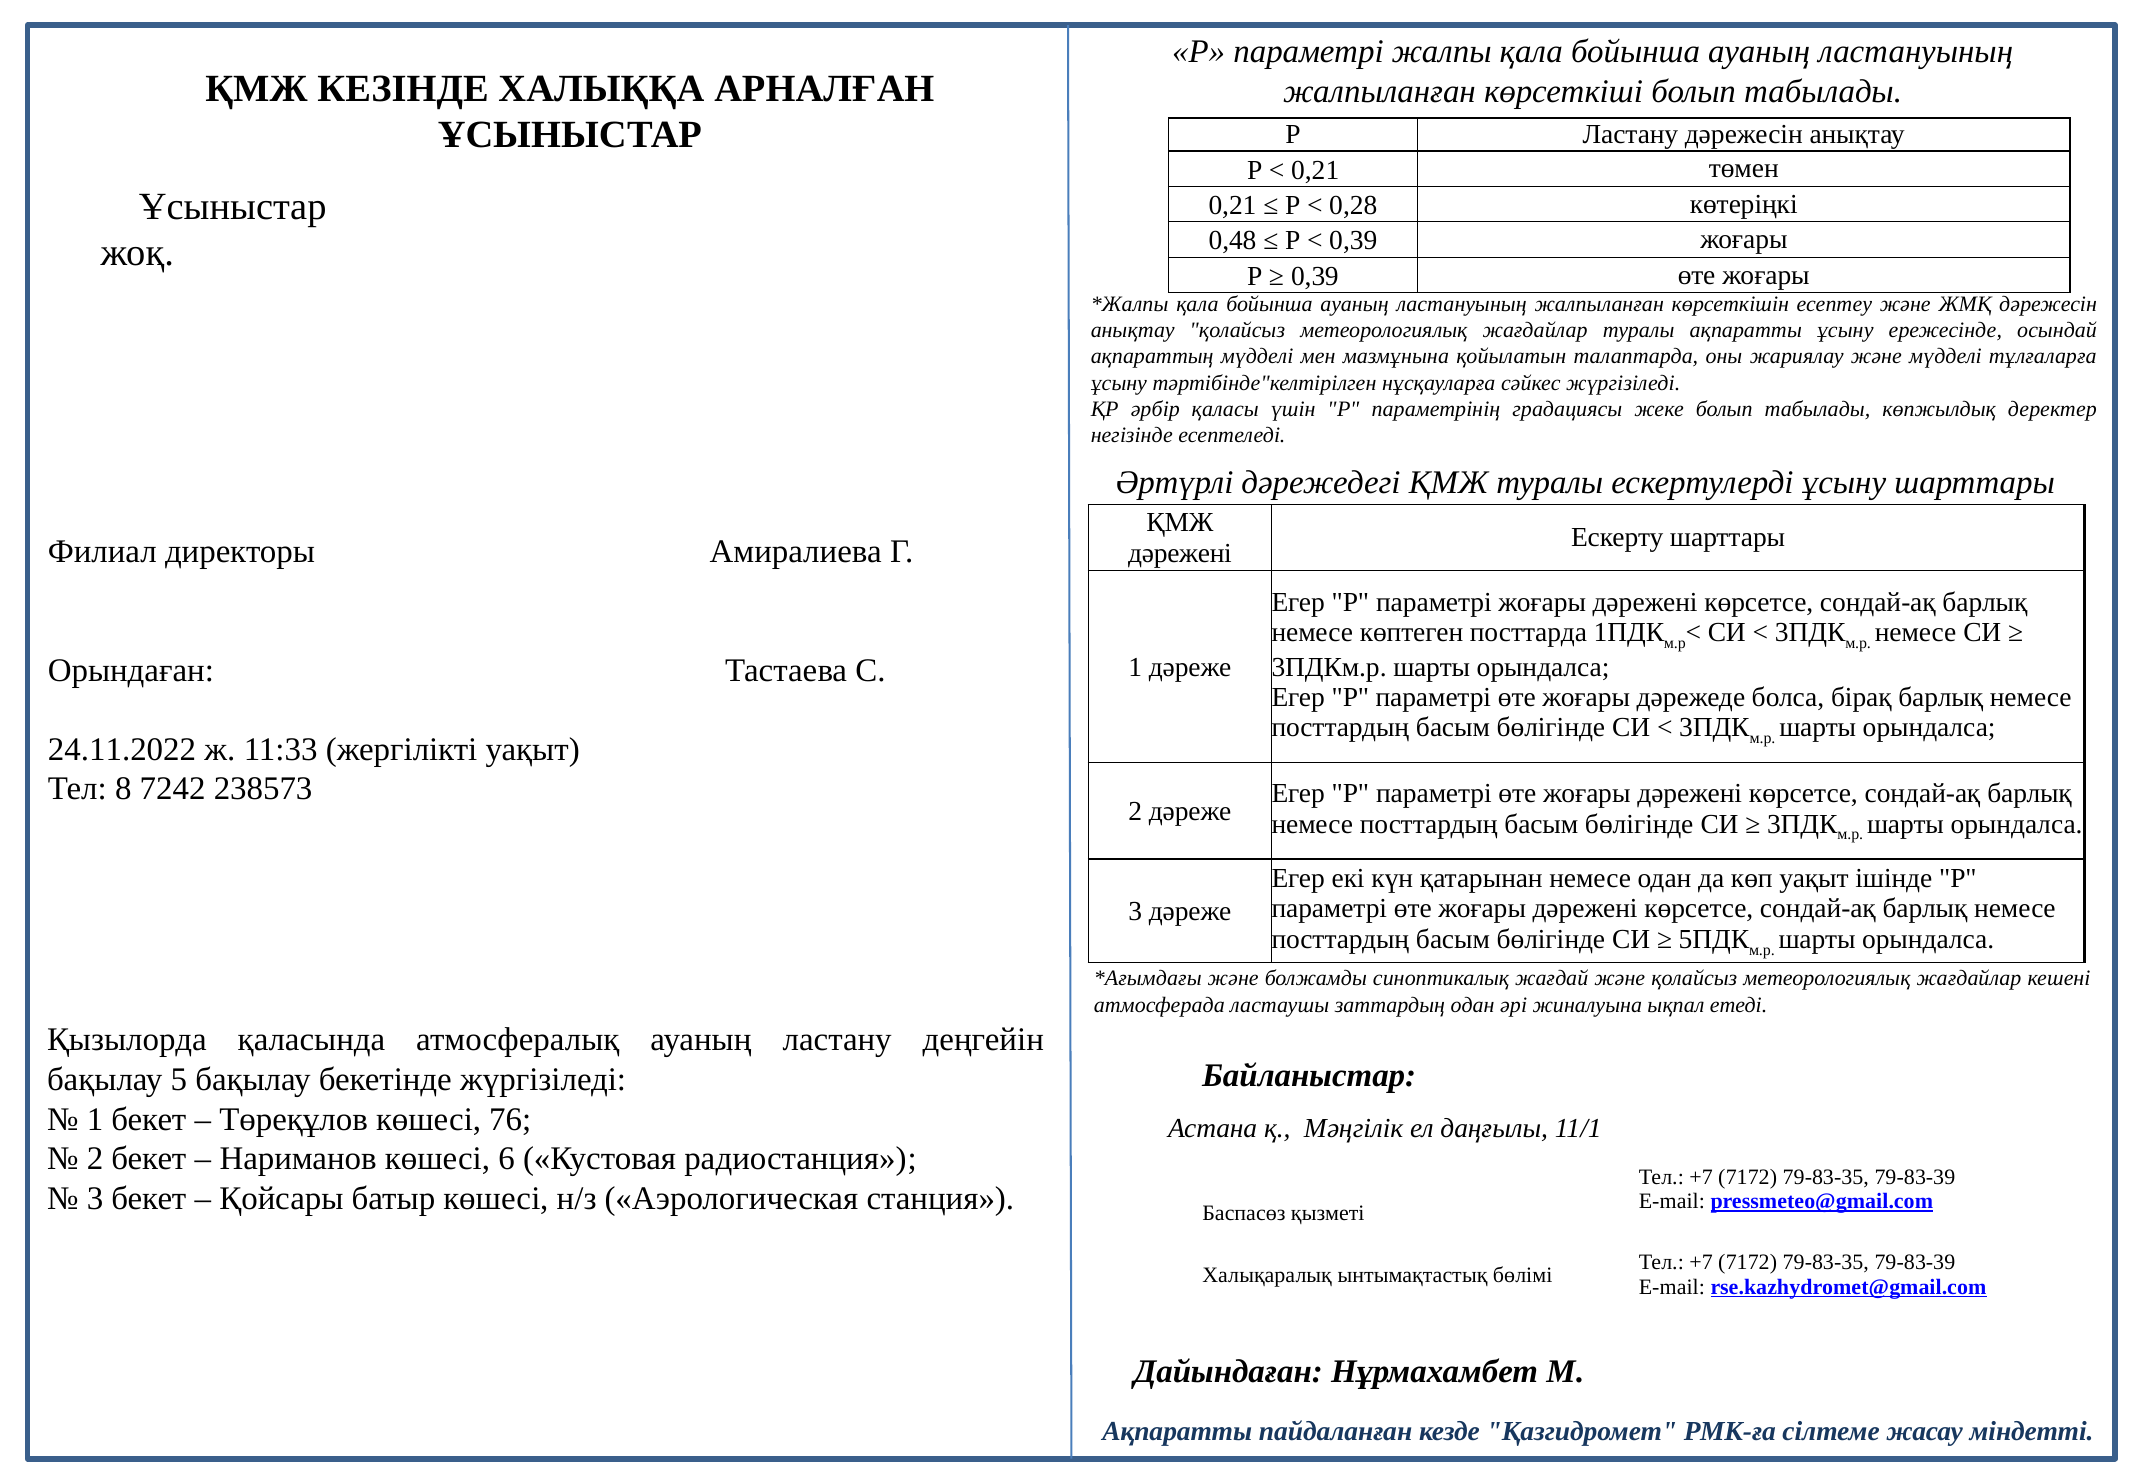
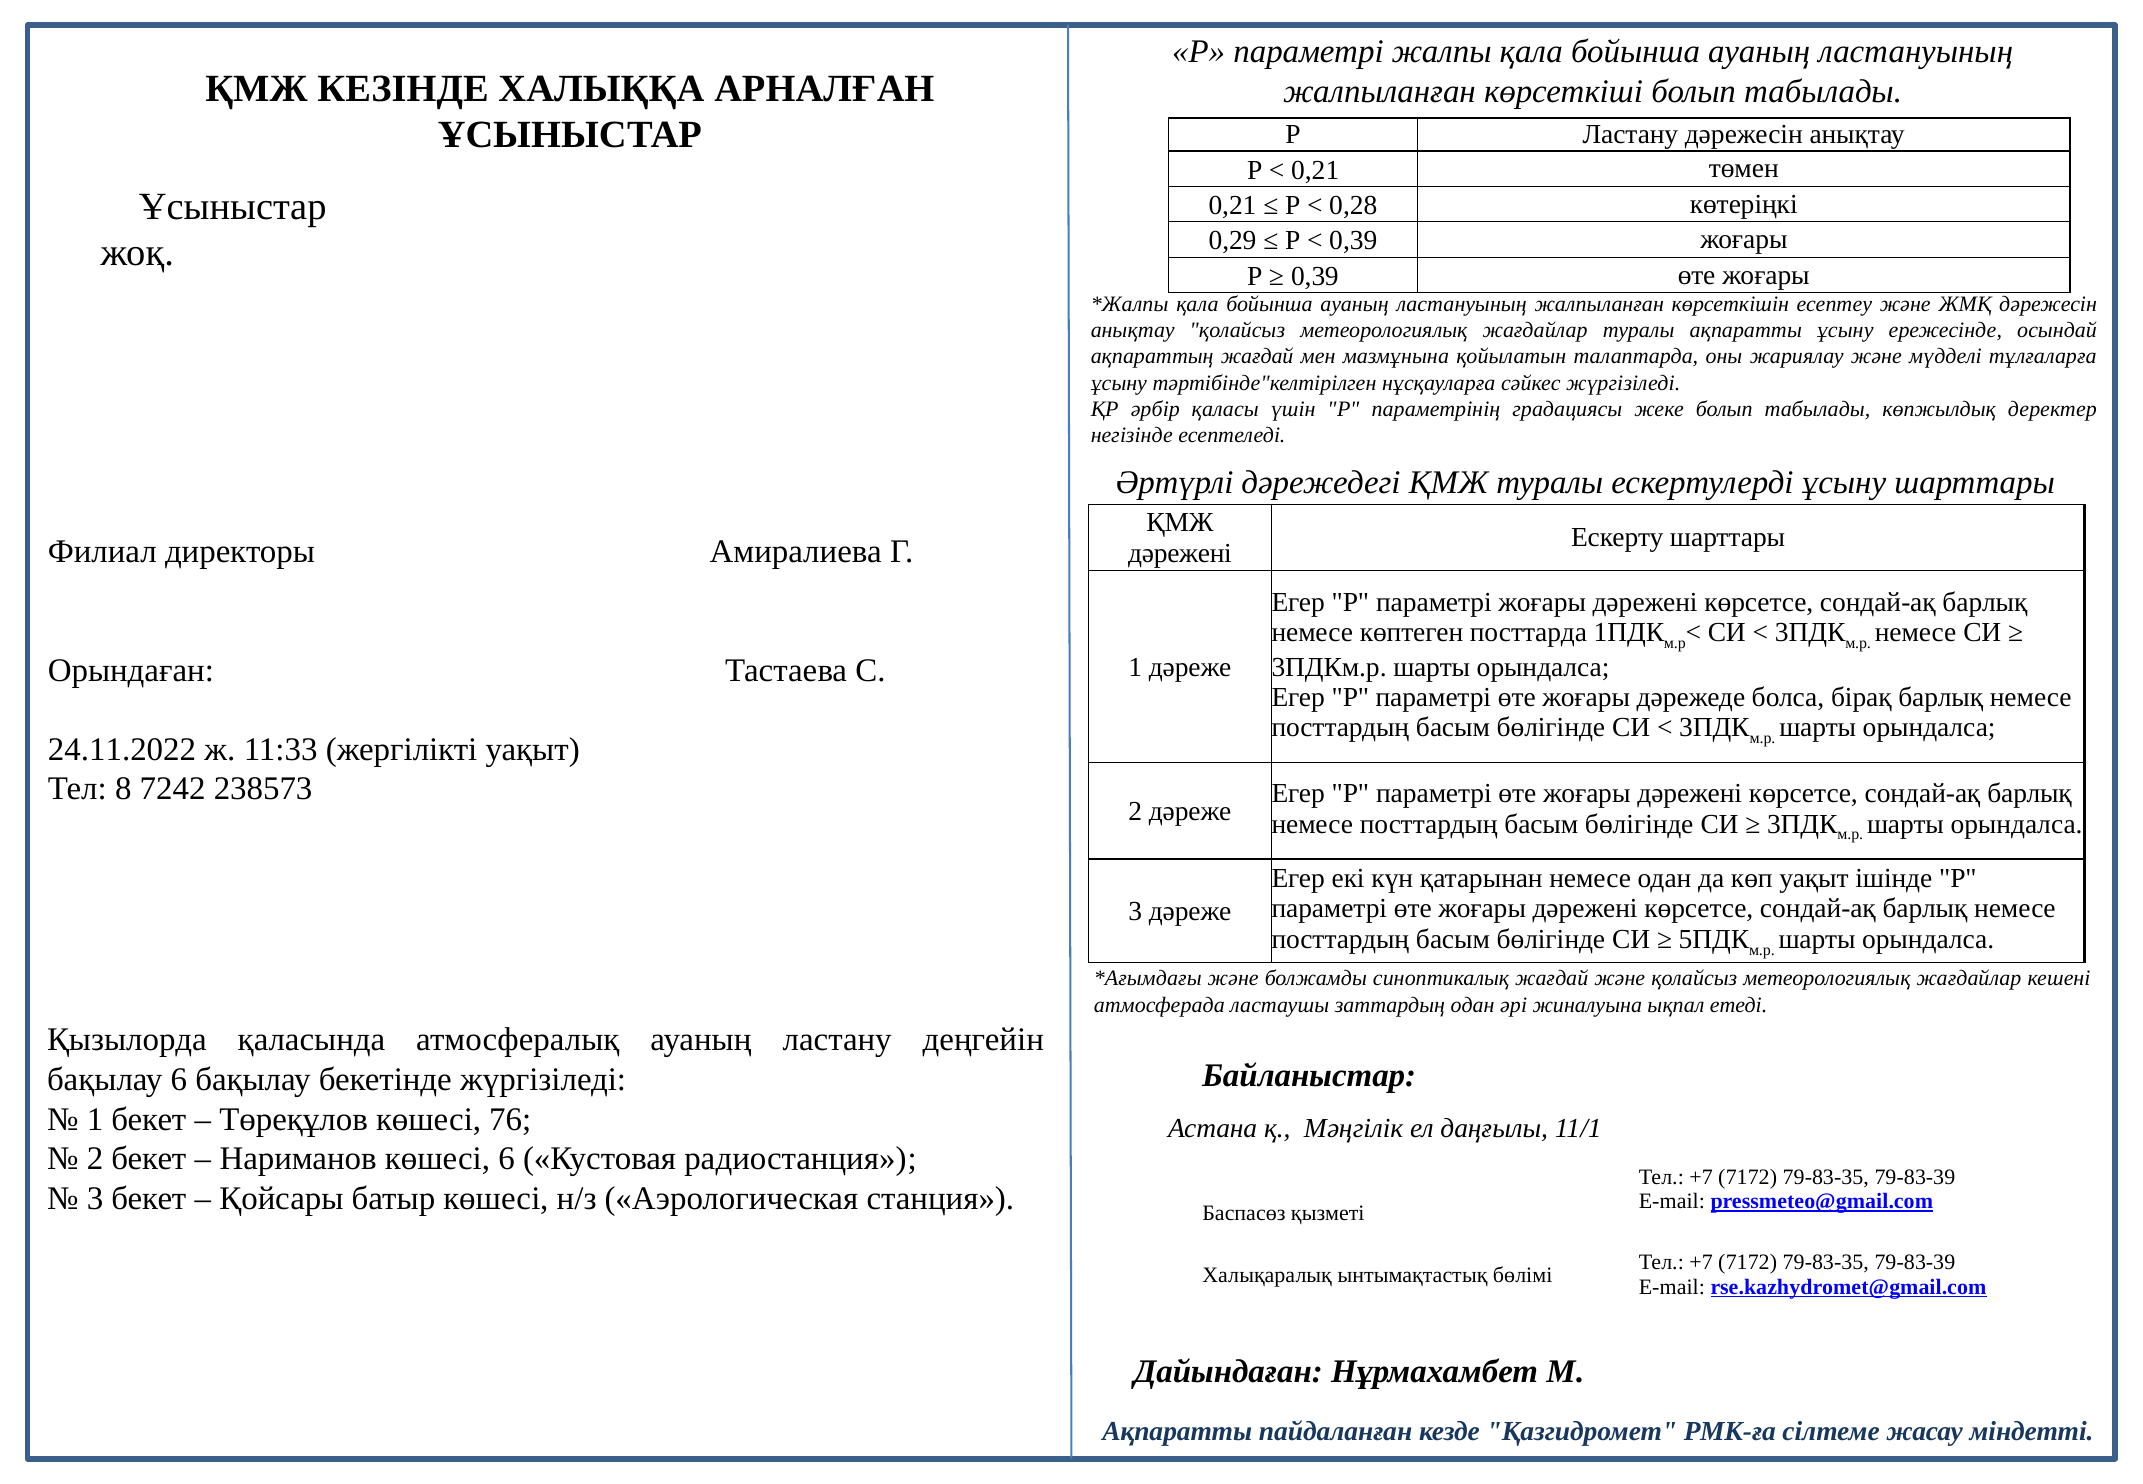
0,48: 0,48 -> 0,29 (1233, 241)
ақпараттың мүдделі: мүдделі -> жағдай (1257, 356)
бақылау 5: 5 -> 6 (179, 1079)
